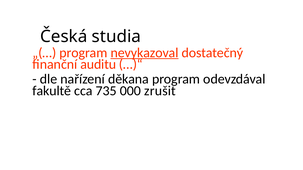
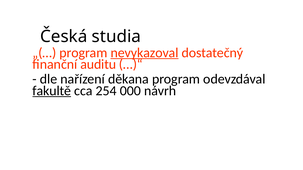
fakultě underline: none -> present (52, 91)
735: 735 -> 254 (106, 91)
zrušit: zrušit -> návrh (160, 91)
